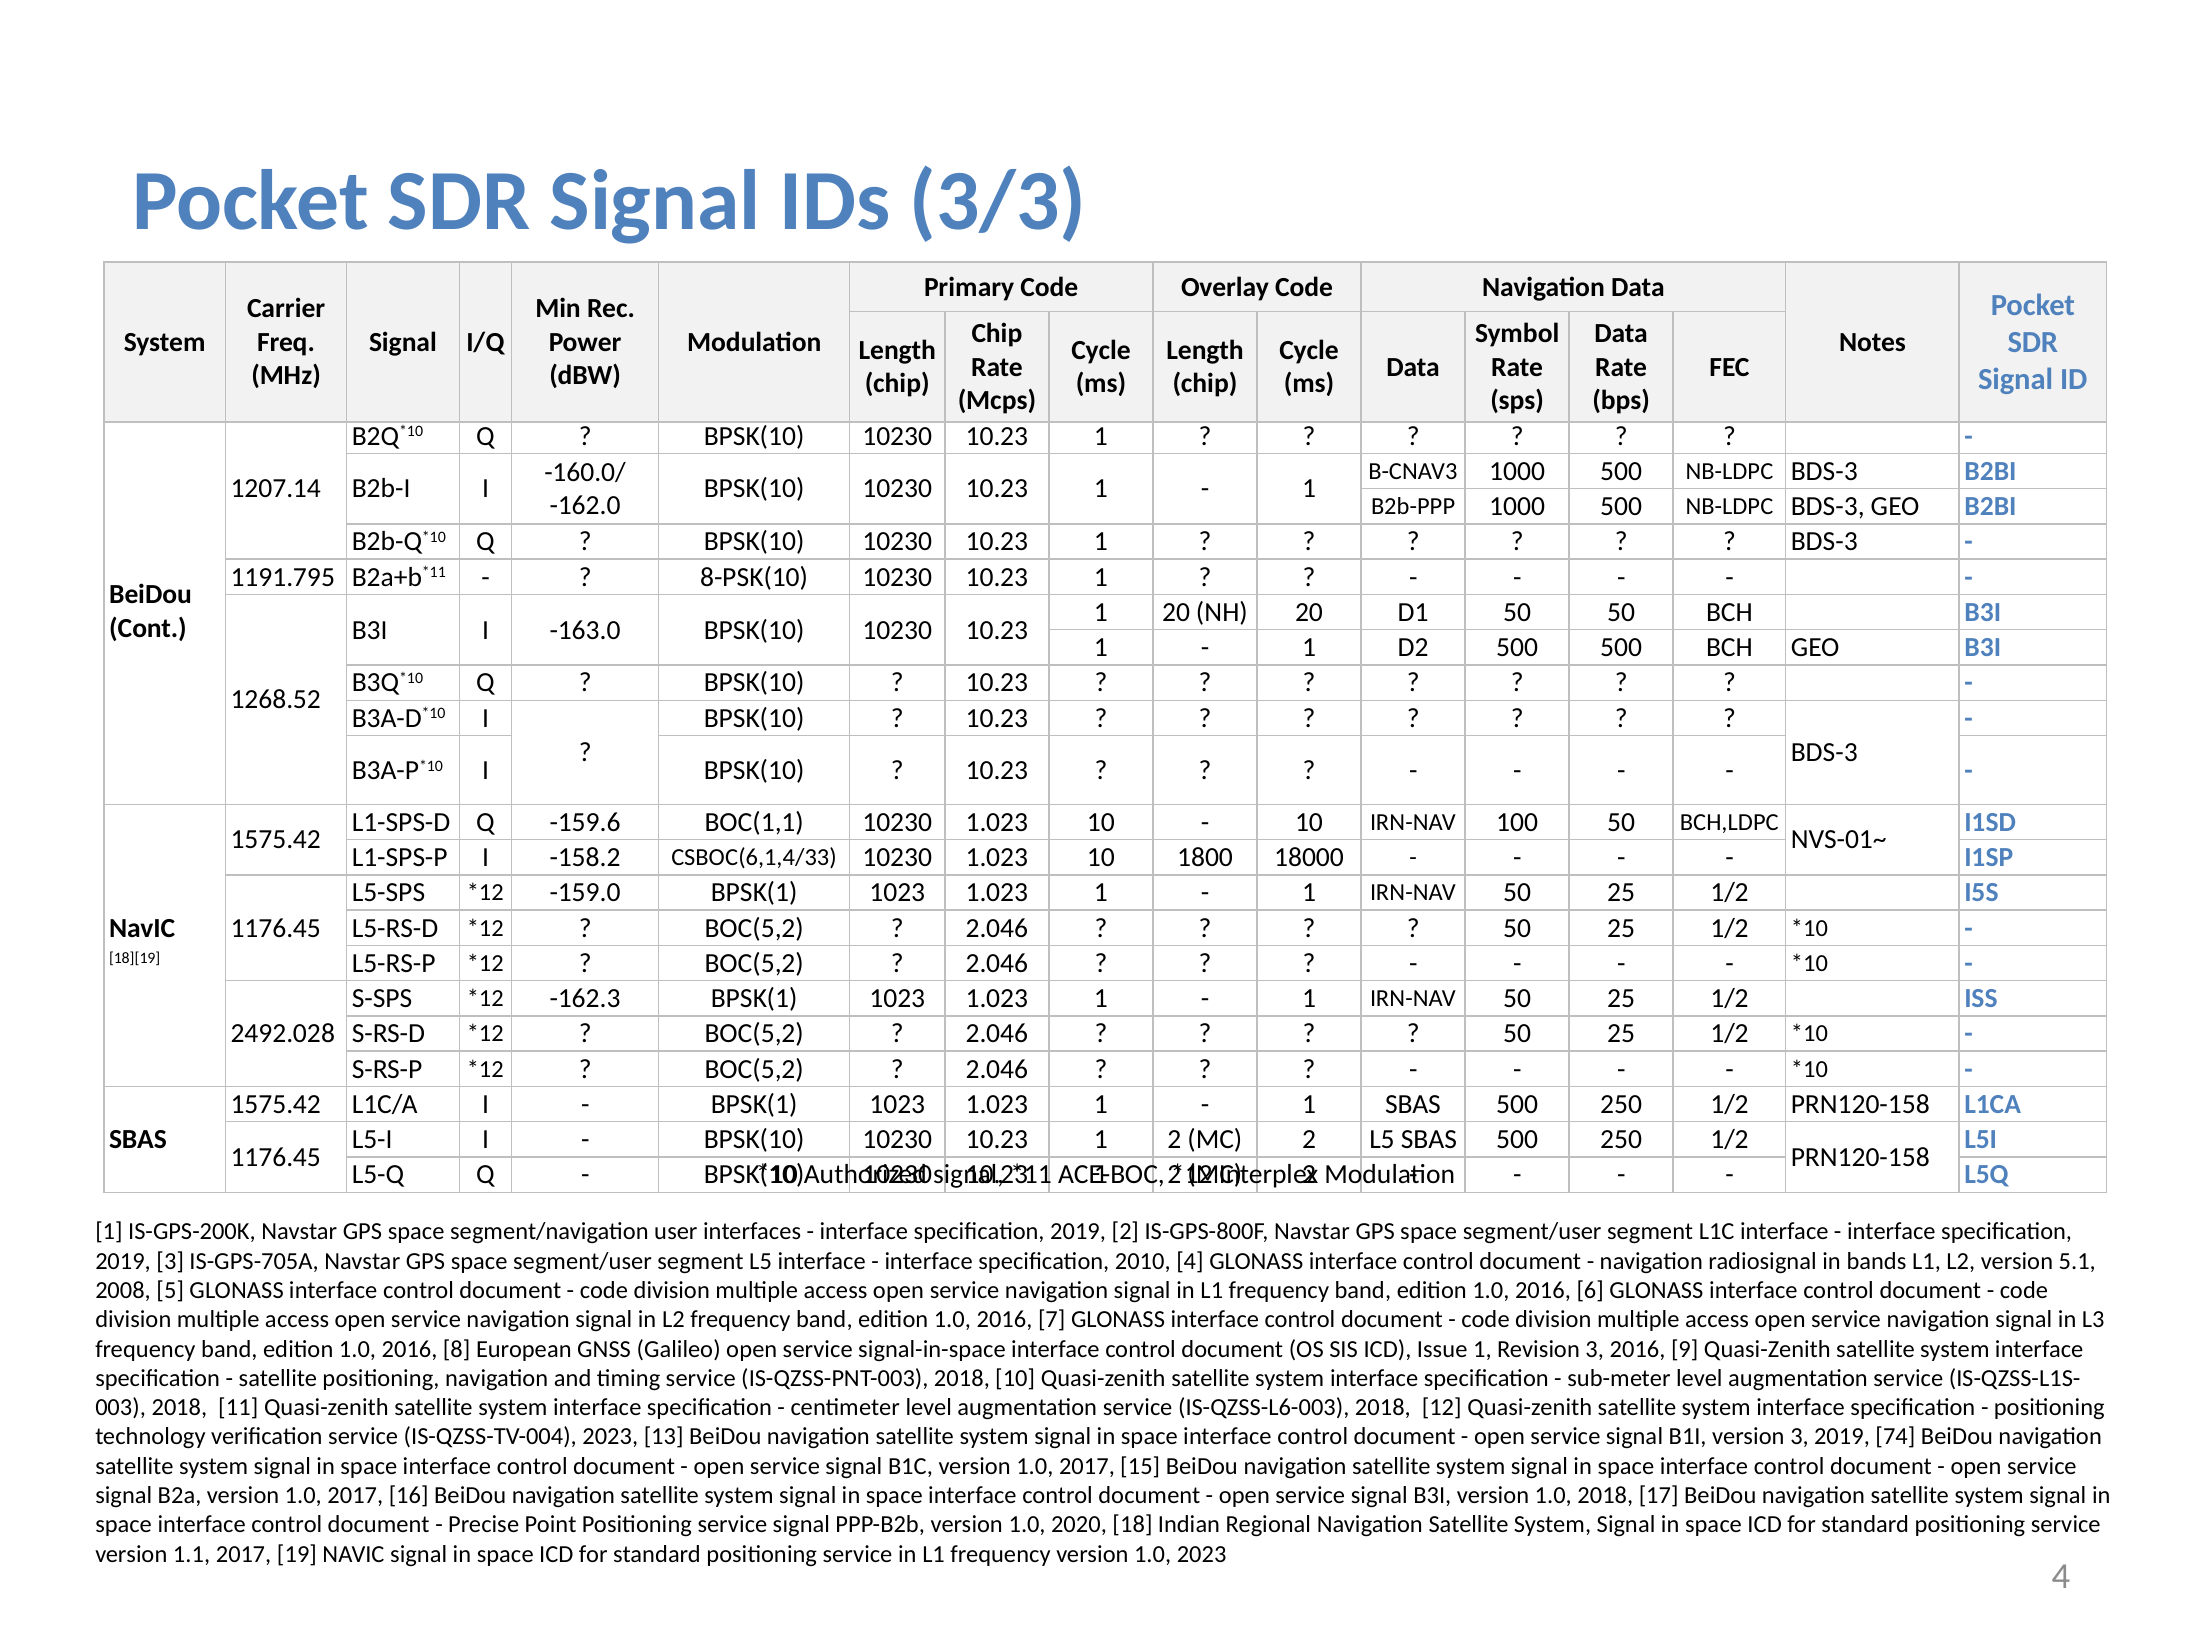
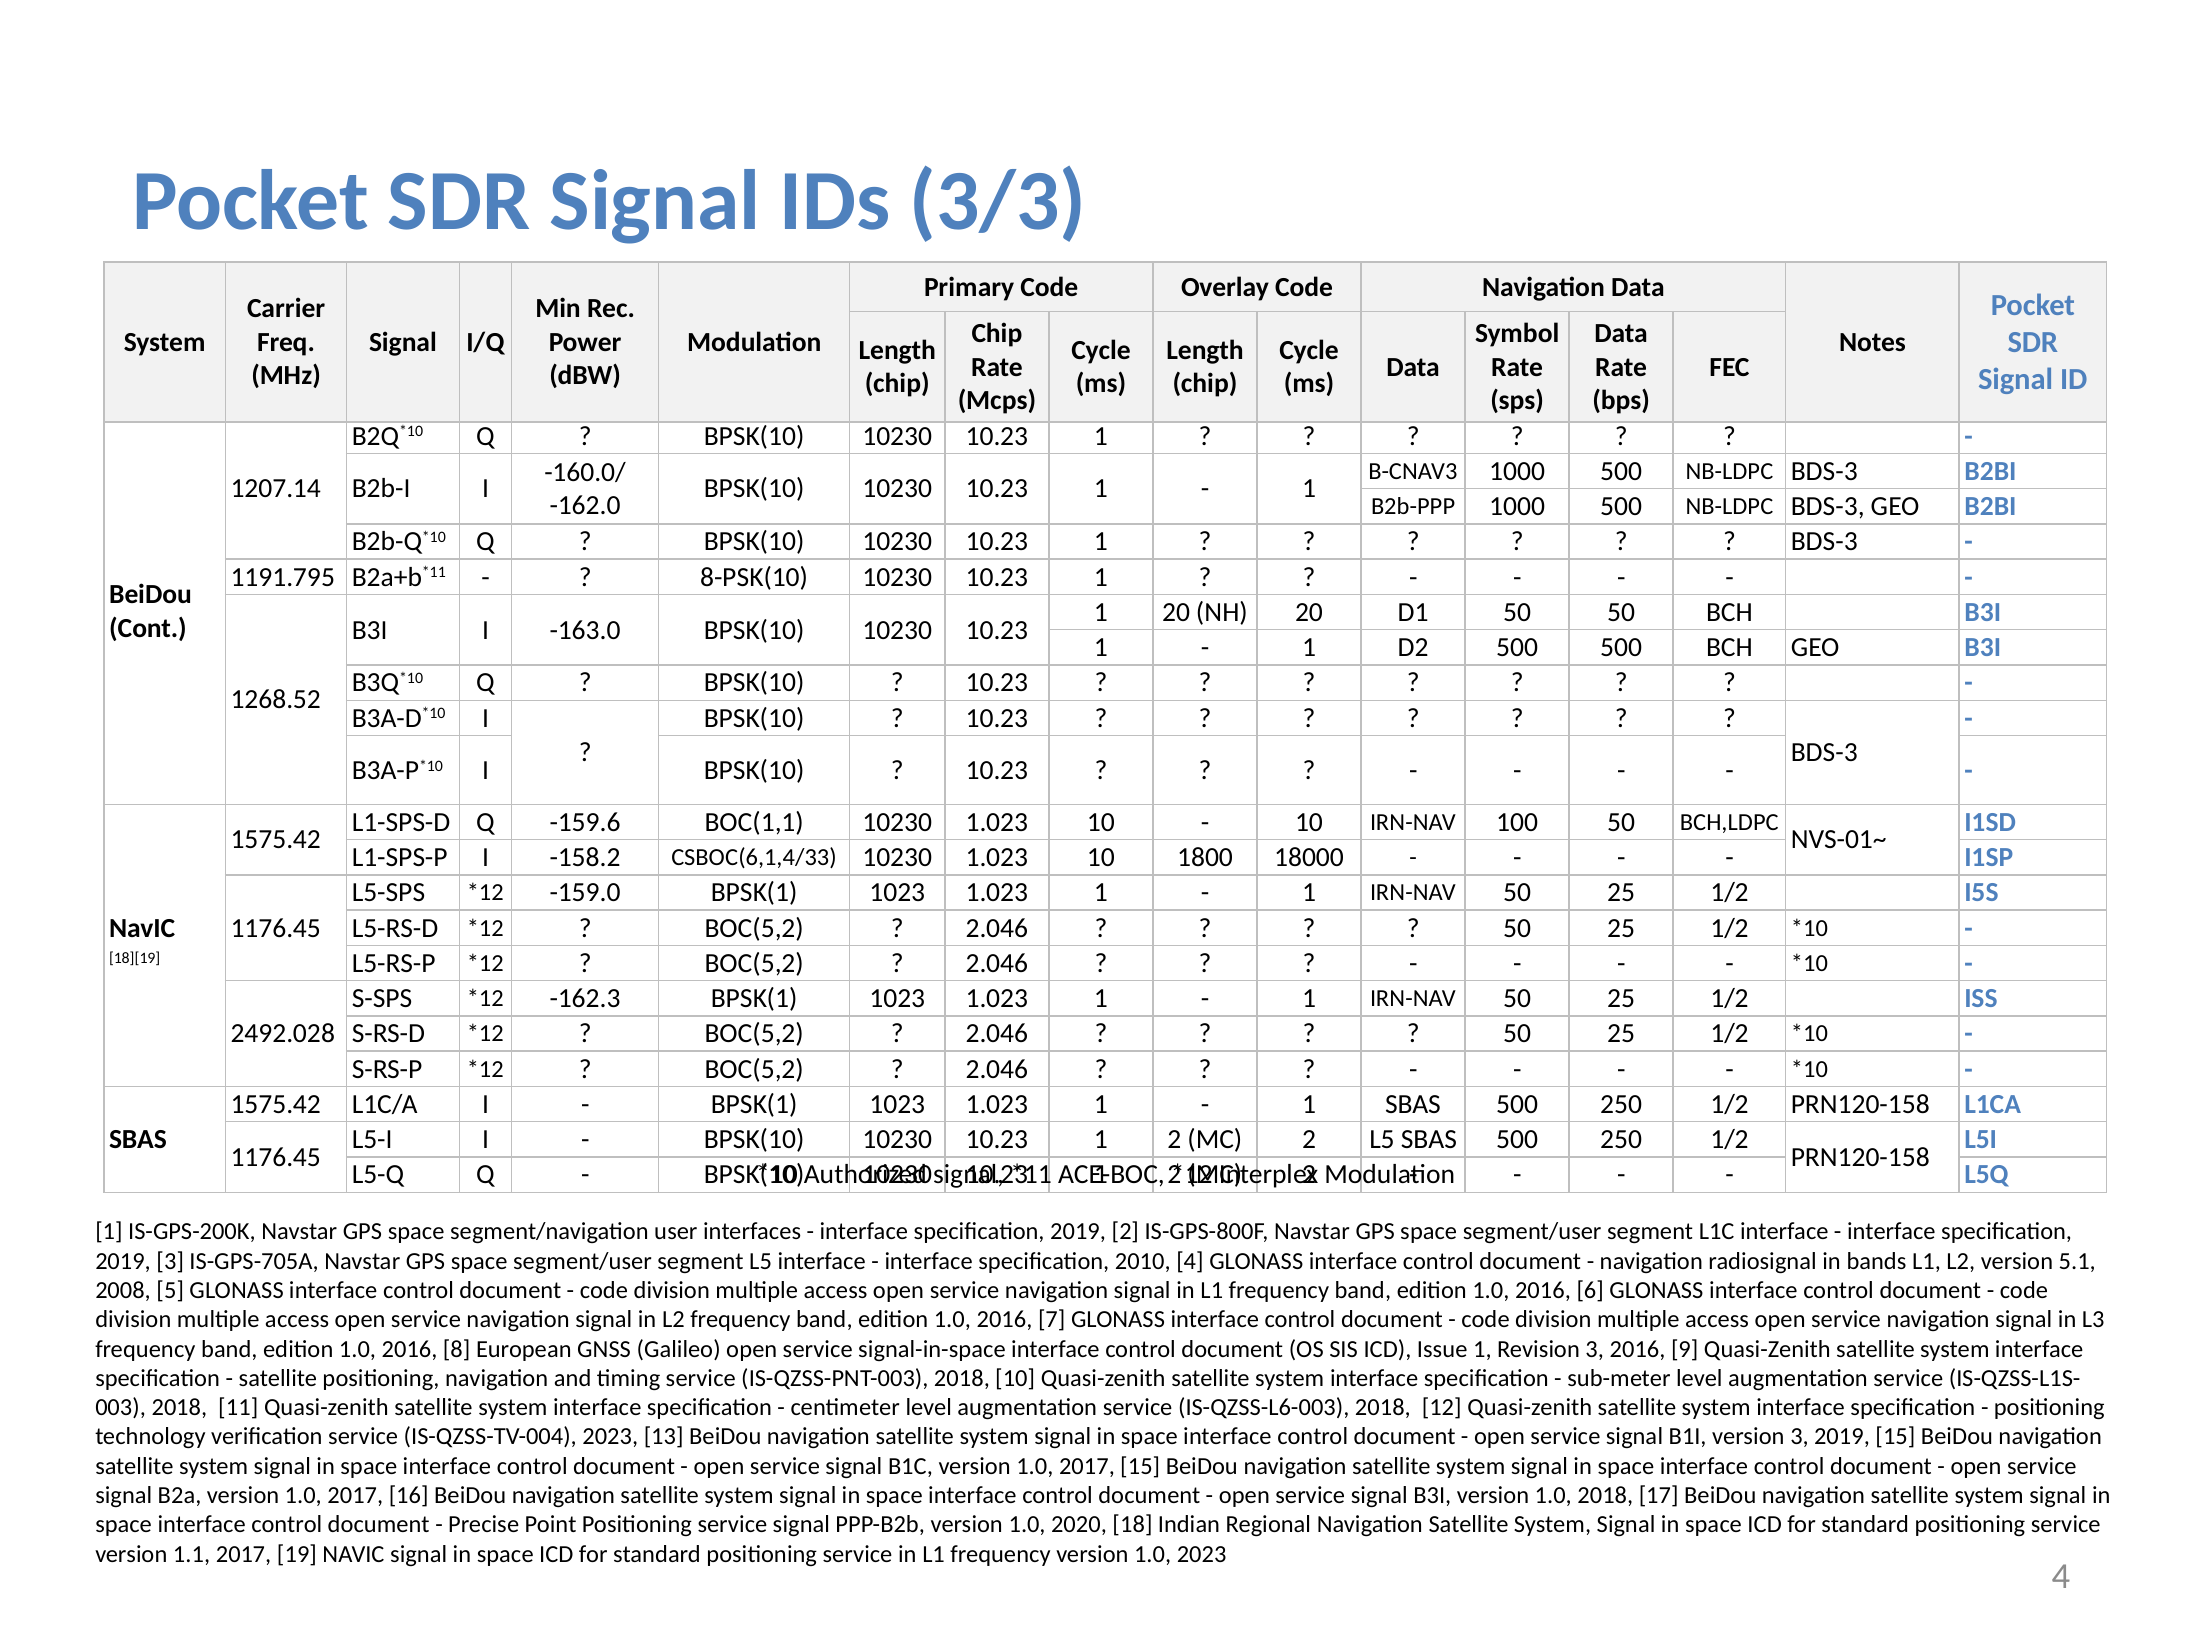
2019 74: 74 -> 15 (1895, 1437)
